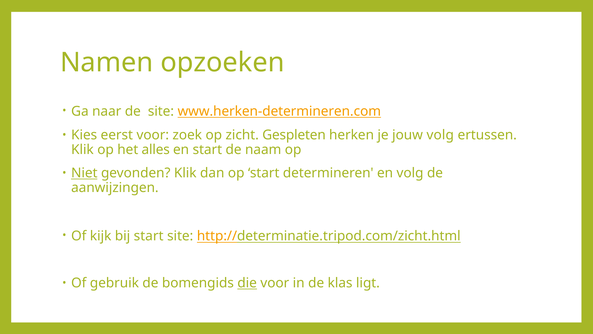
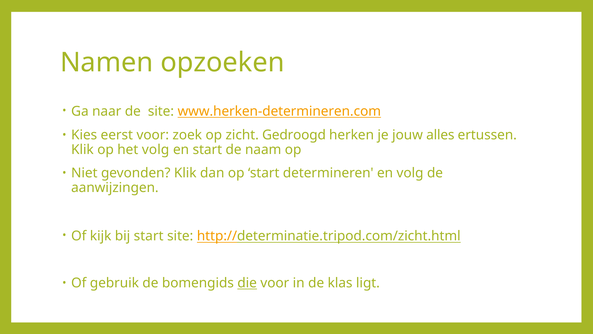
Gespleten: Gespleten -> Gedroogd (294, 135)
jouw volg: volg -> alles (440, 135)
het alles: alles -> volg (156, 150)
Niet underline: present -> none (84, 173)
